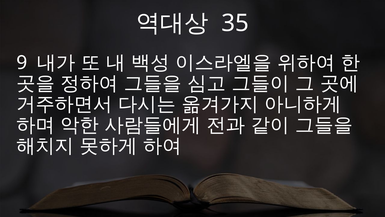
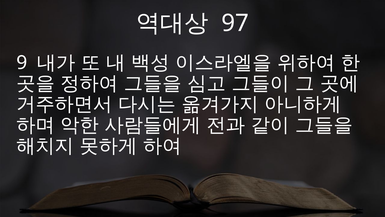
35: 35 -> 97 (235, 23)
